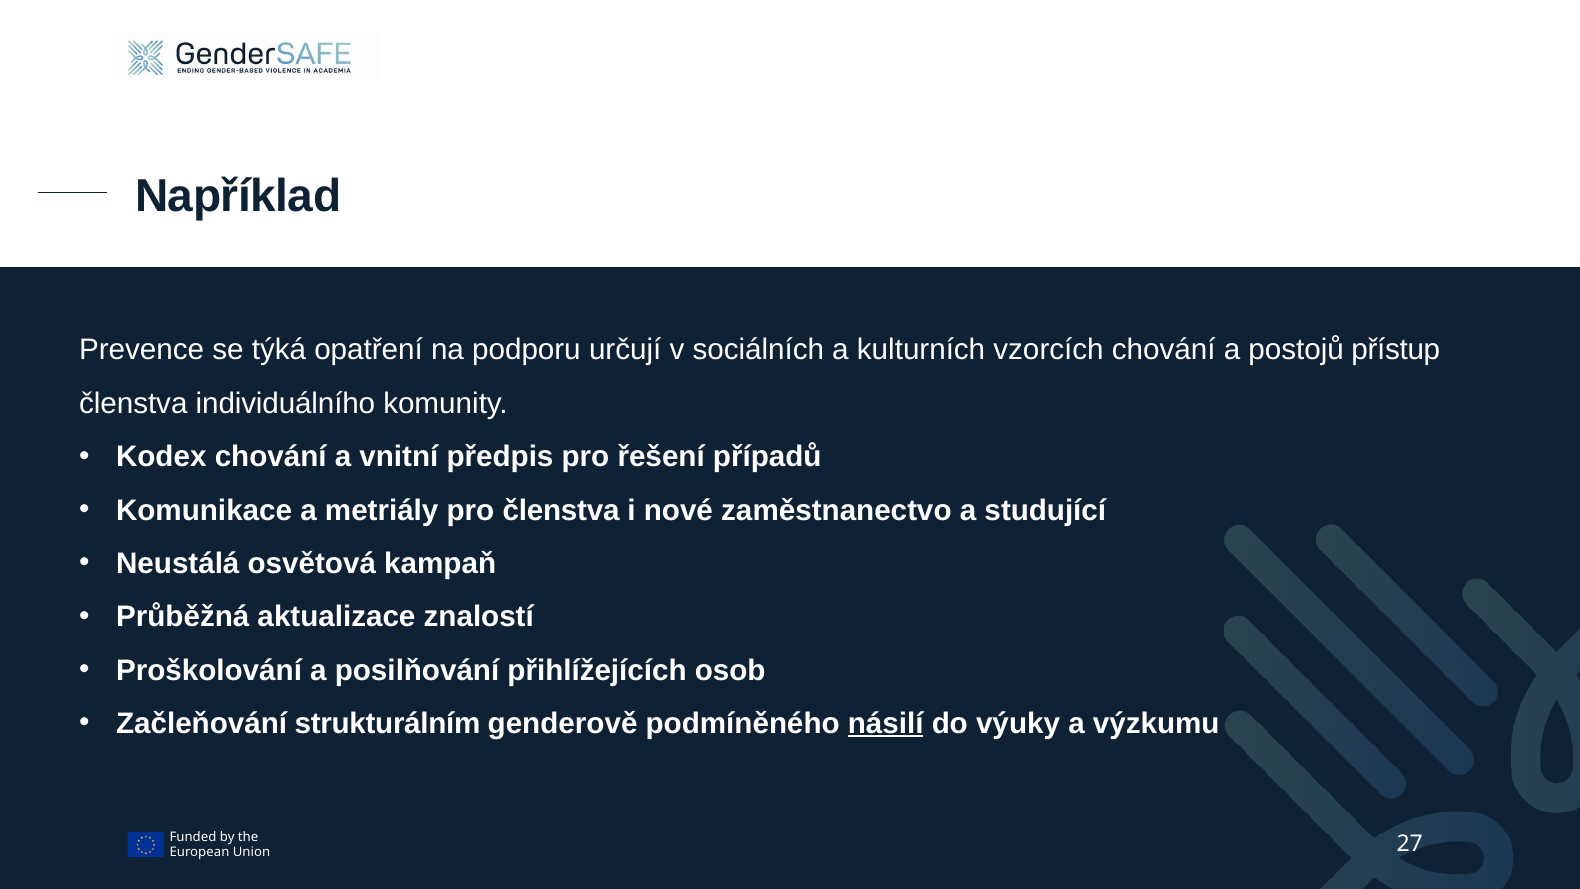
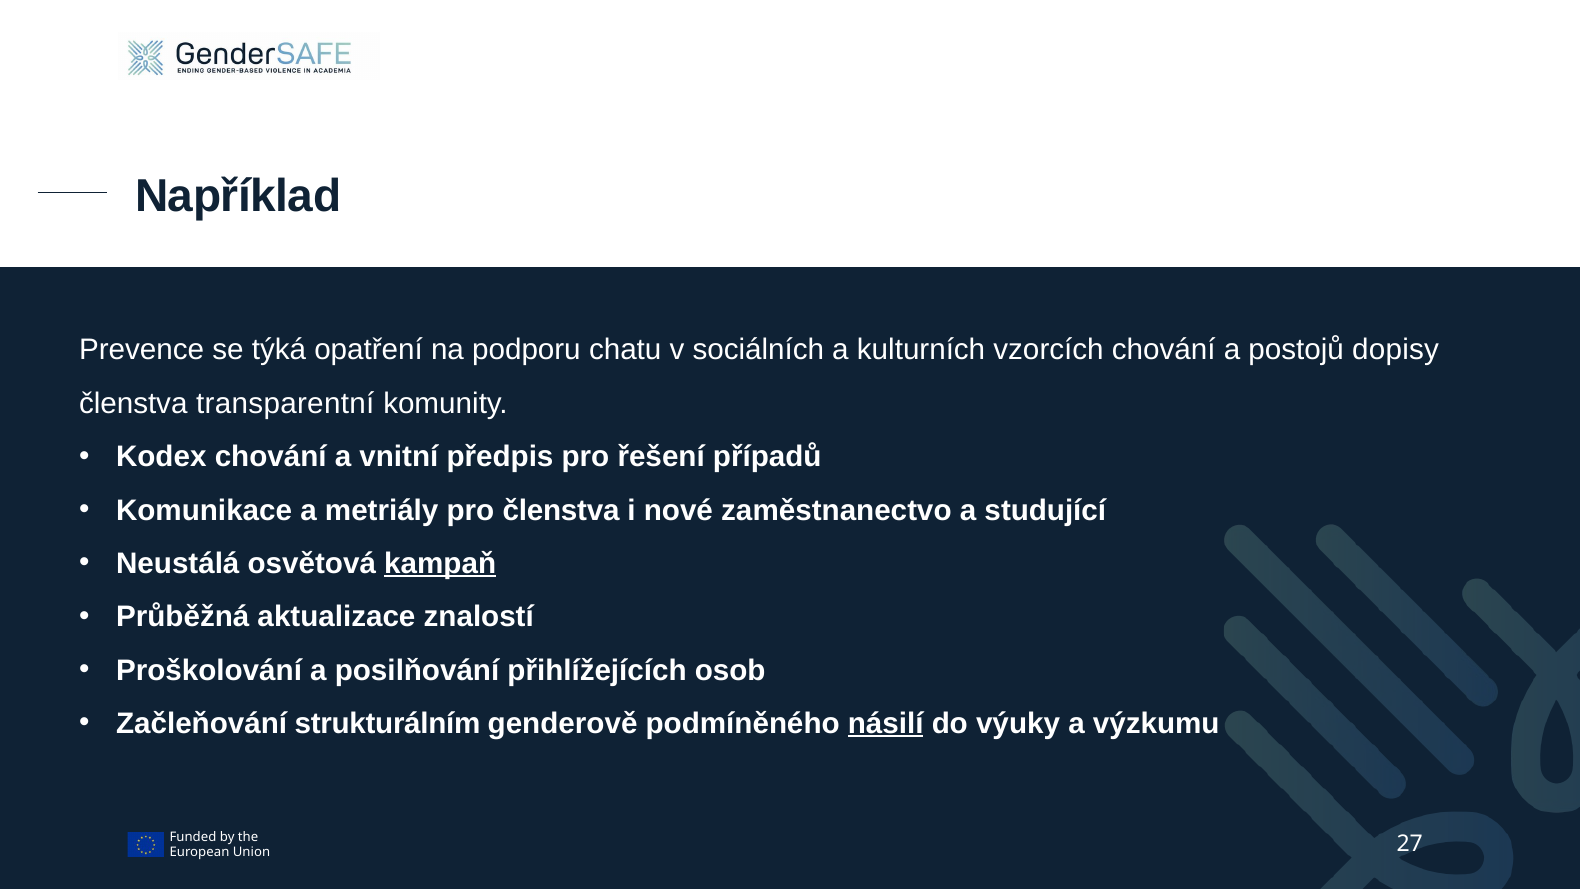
určují: určují -> chatu (625, 350)
přístup: přístup -> dopisy (1396, 350)
individuálního: individuálního -> transparentní (285, 403)
kampaň underline: none -> present (440, 563)
